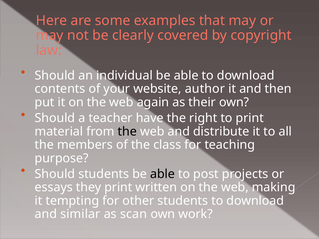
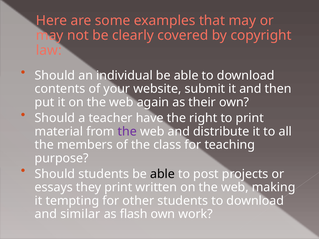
author: author -> submit (205, 89)
the colour: black -> purple (127, 132)
scan: scan -> flash (134, 214)
